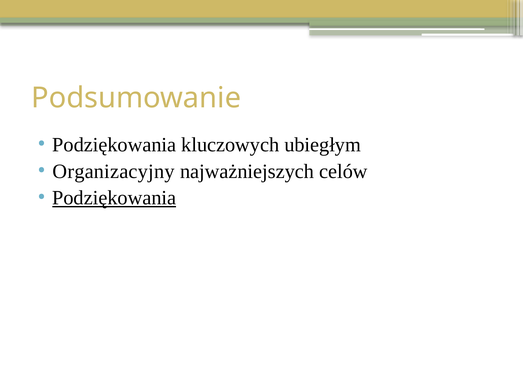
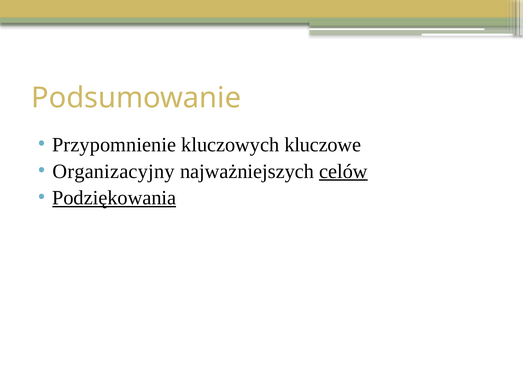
Podziękowania: Podziękowania -> Przypomnienie (114, 145)
ubiegłym: ubiegłym -> kluczowe (323, 145)
celów underline: none -> present (343, 171)
